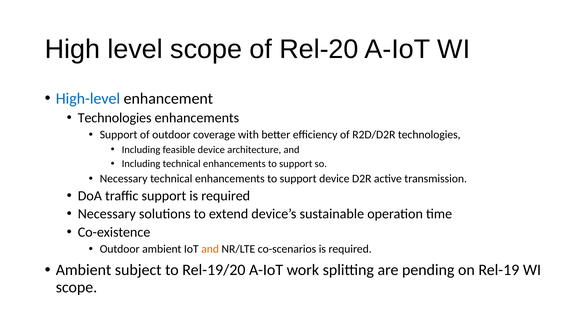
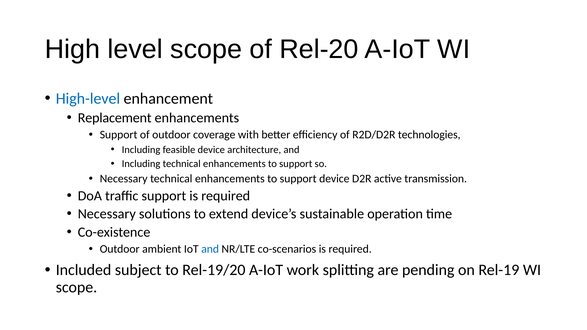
Technologies: Technologies -> Replacement (115, 118)
and colour: orange -> blue (210, 249)
Ambient: Ambient -> Included (84, 270)
